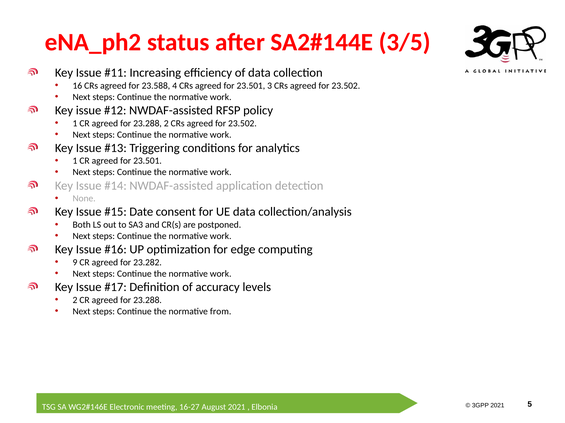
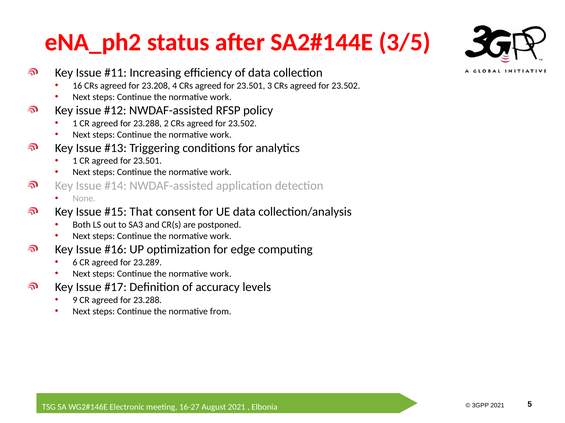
23.588: 23.588 -> 23.208 (156, 86)
Date: Date -> That (141, 212)
9: 9 -> 6 (75, 263)
23.282: 23.282 -> 23.289 (148, 263)
2: 2 -> 9 (75, 301)
